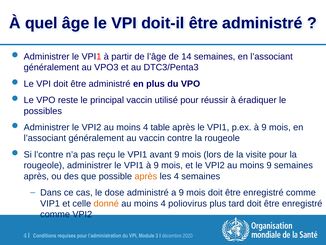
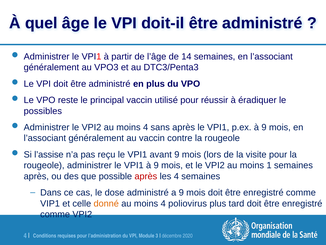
table: table -> sans (160, 127)
l’contre: l’contre -> l’assise (49, 154)
moins 9: 9 -> 1 (269, 165)
après colour: orange -> red (146, 176)
